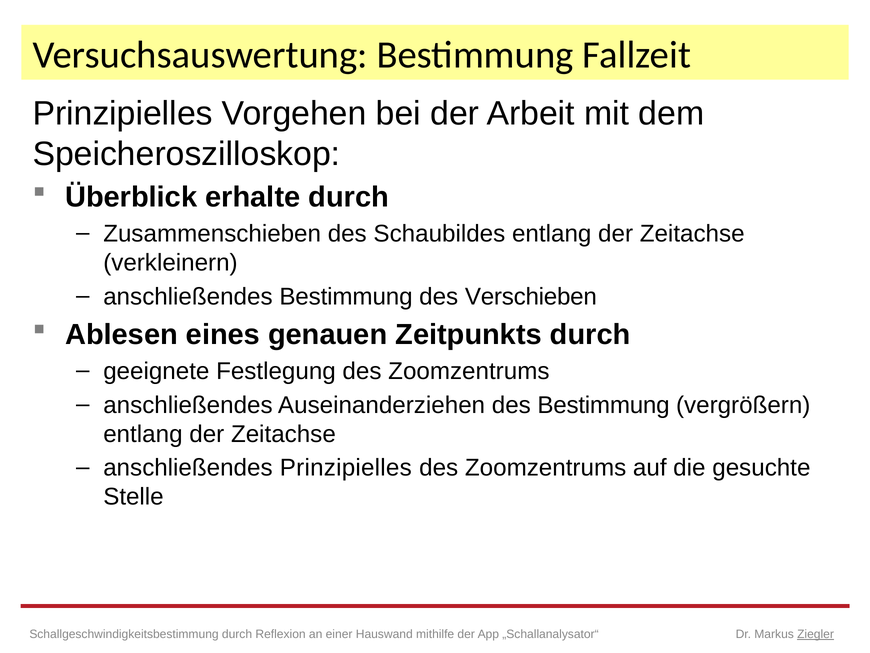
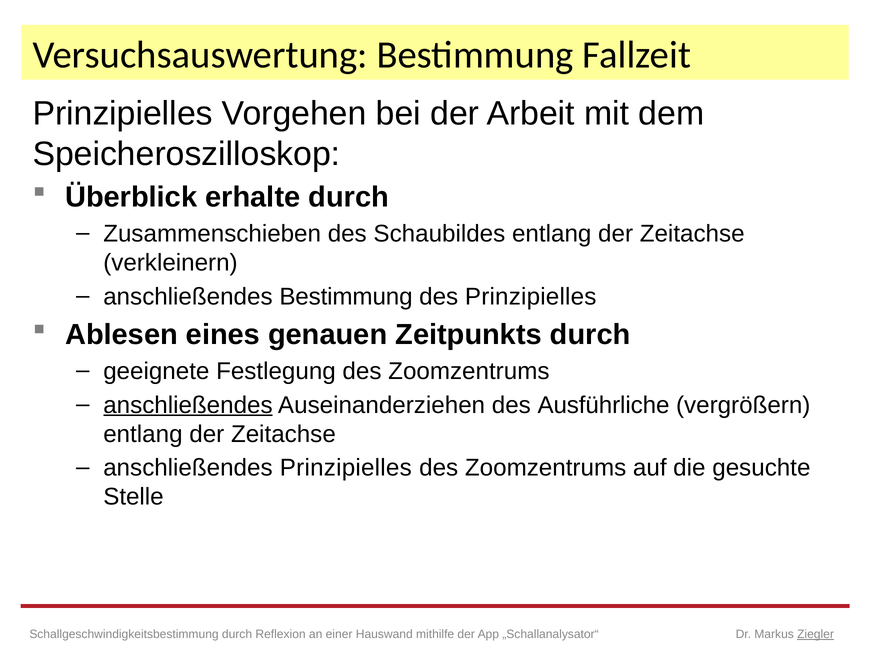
des Verschieben: Verschieben -> Prinzipielles (531, 296)
anschließendes underline: none -> present (188, 405)
des Bestimmung: Bestimmung -> Ausführliche (603, 405)
